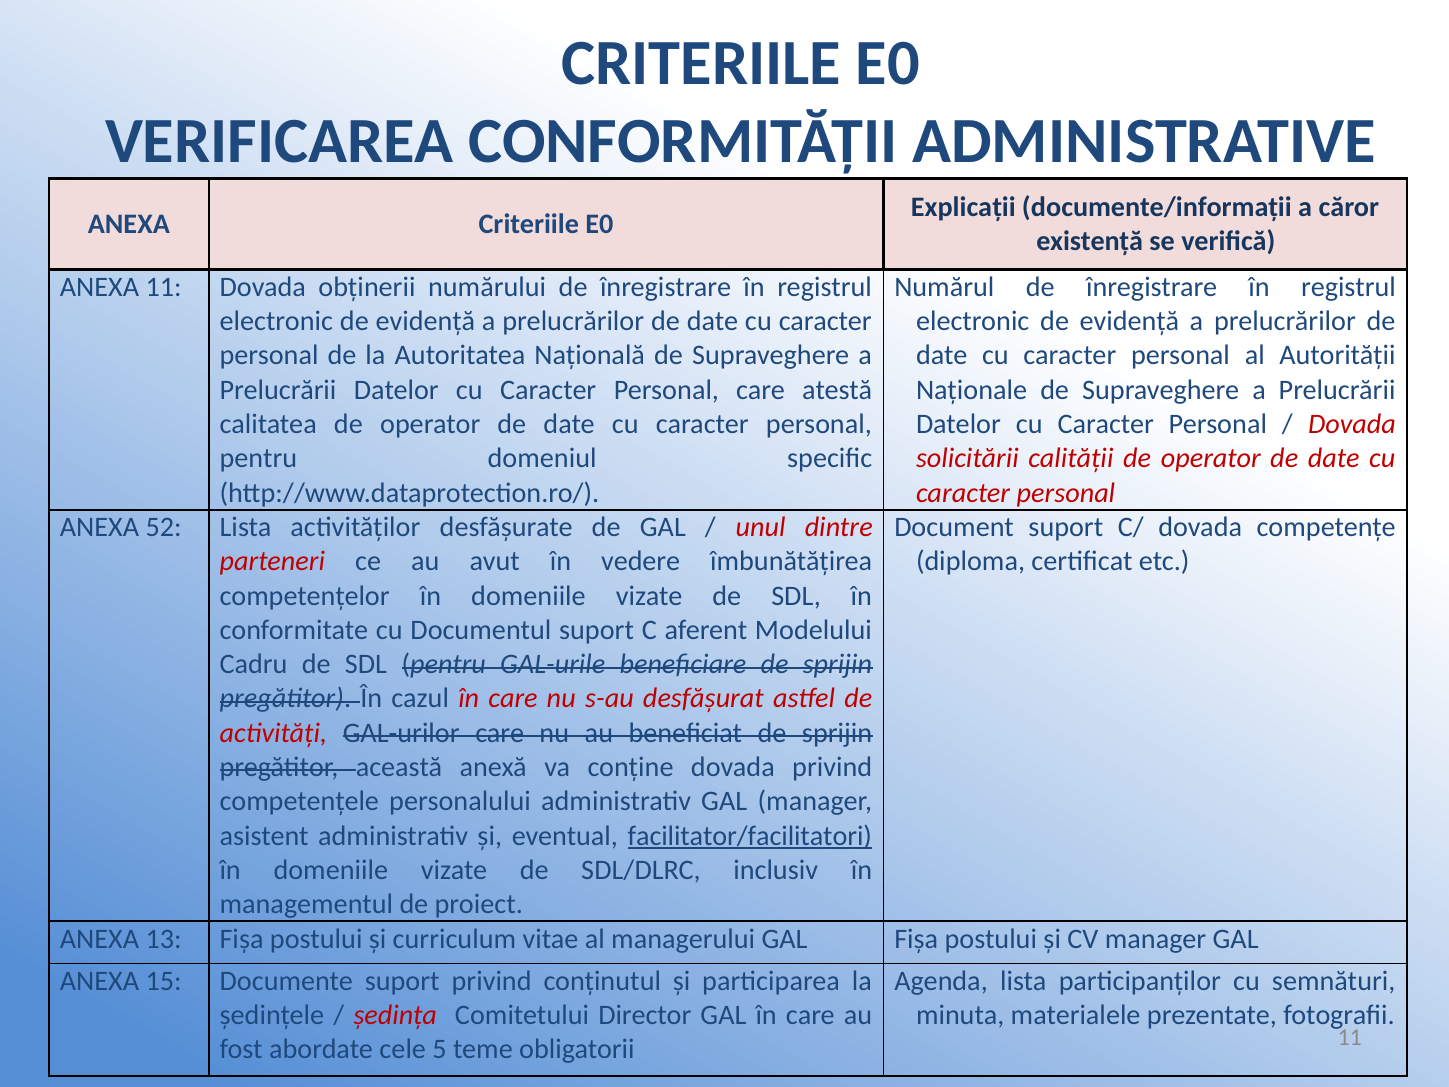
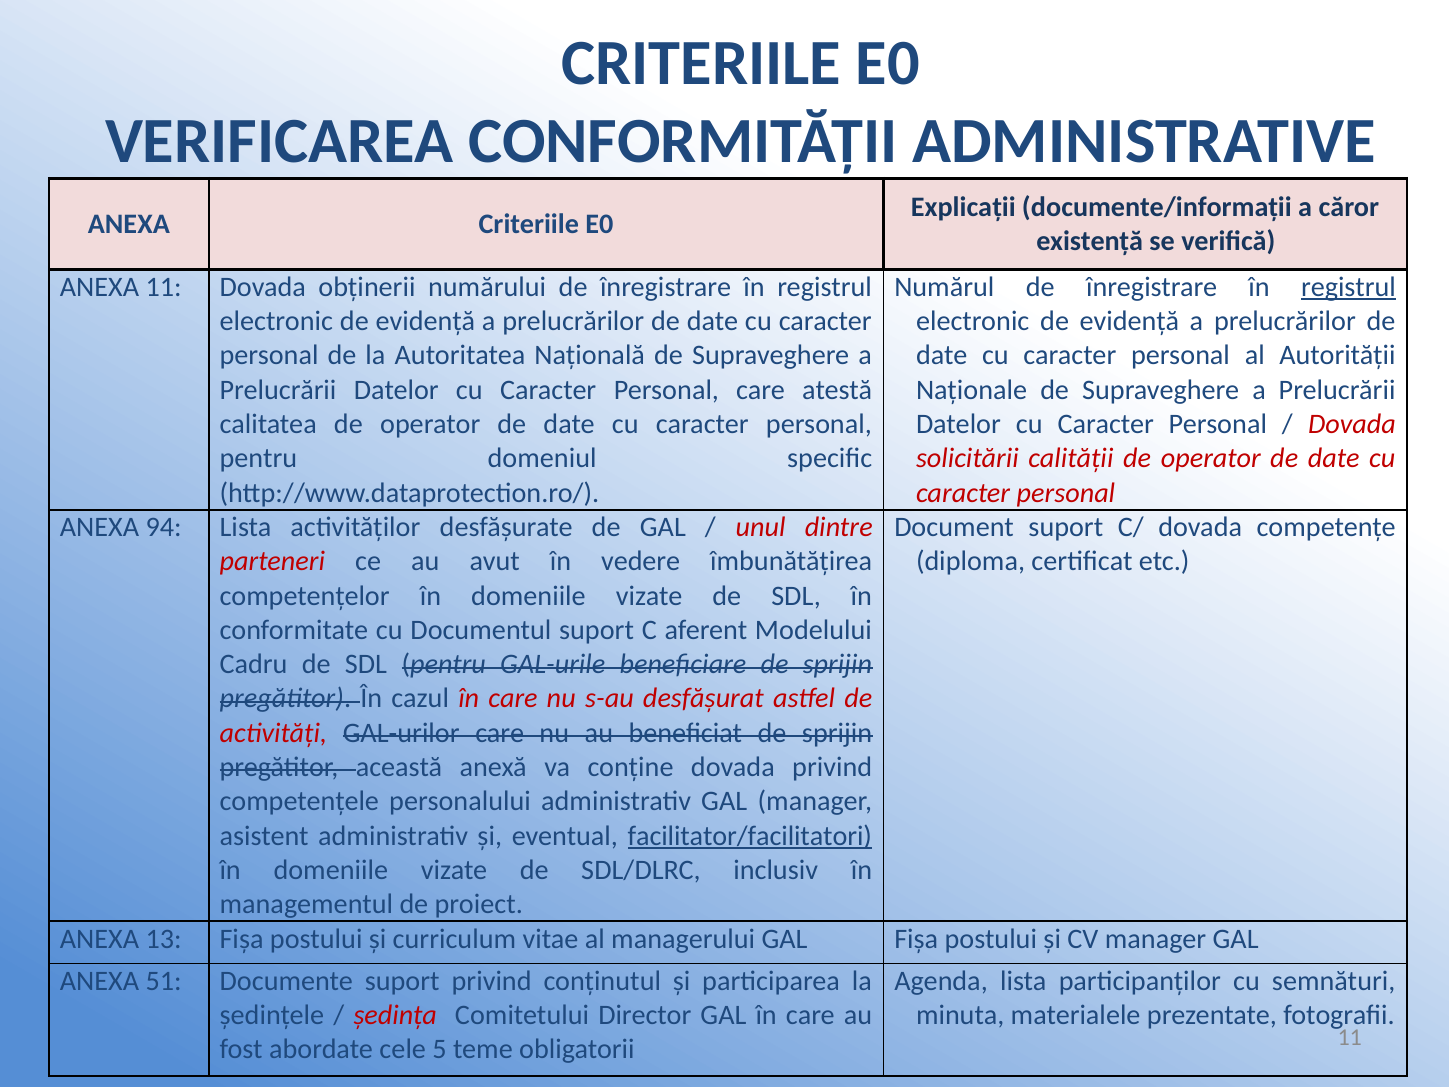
registrul underline: none -> present (1348, 287)
52: 52 -> 94 (164, 527)
15: 15 -> 51 (164, 981)
